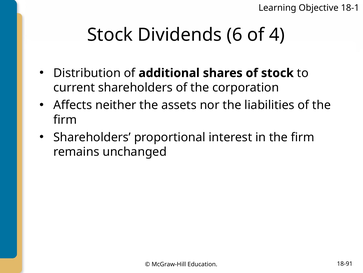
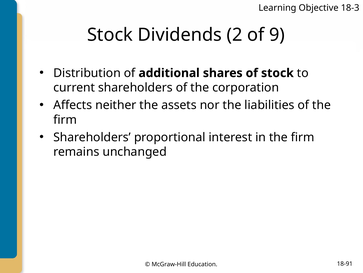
18-1: 18-1 -> 18-3 (350, 8)
6: 6 -> 2 (235, 35)
4: 4 -> 9 (277, 35)
